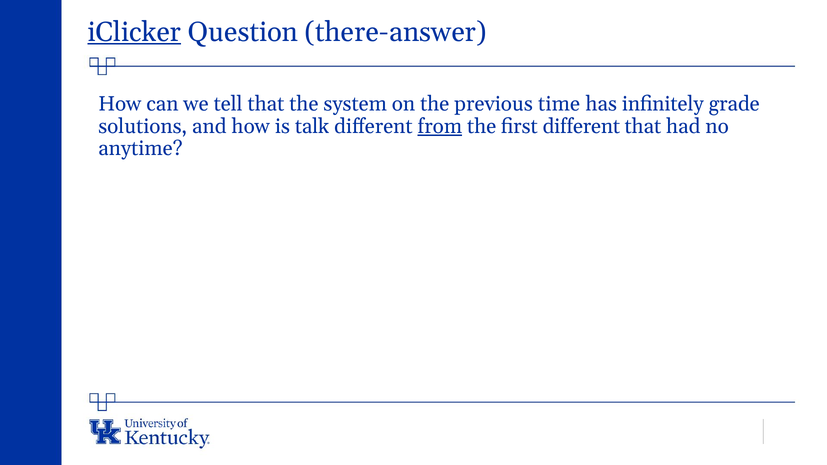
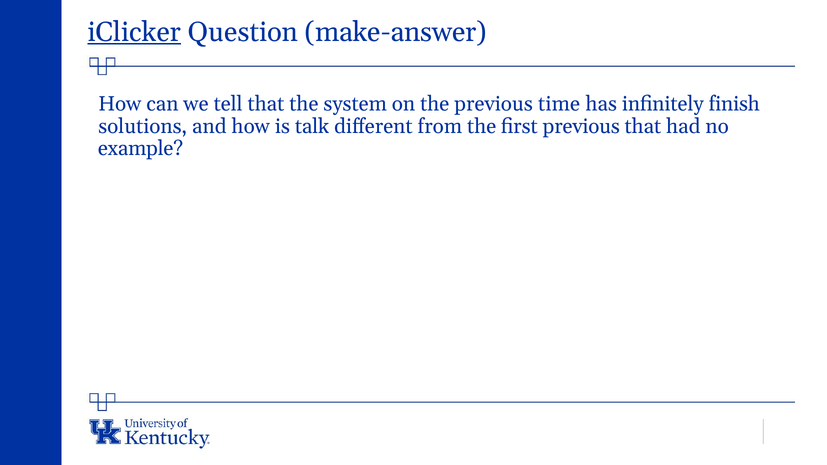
there-answer: there-answer -> make-answer (396, 32)
grade: grade -> finish (734, 104)
from underline: present -> none (440, 126)
first different: different -> previous (581, 126)
anytime: anytime -> example (141, 149)
